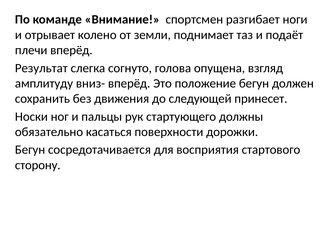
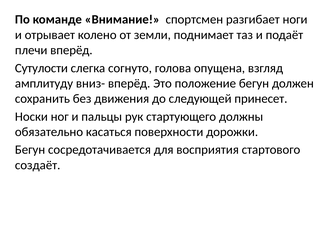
Результат: Результат -> Сутулости (41, 68)
сторону: сторону -> создаёт (38, 166)
